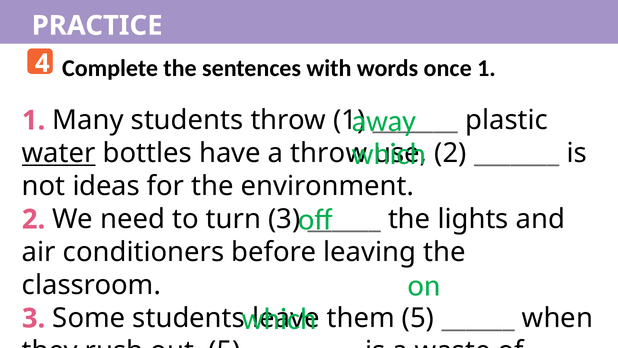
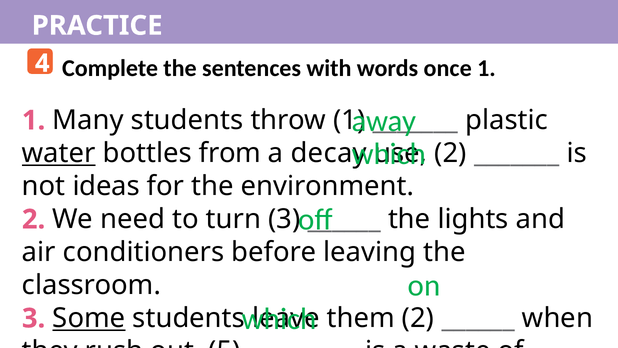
have: have -> from (230, 153)
a throw: throw -> decay (329, 153)
Some underline: none -> present (89, 318)
them 5: 5 -> 2 (418, 318)
